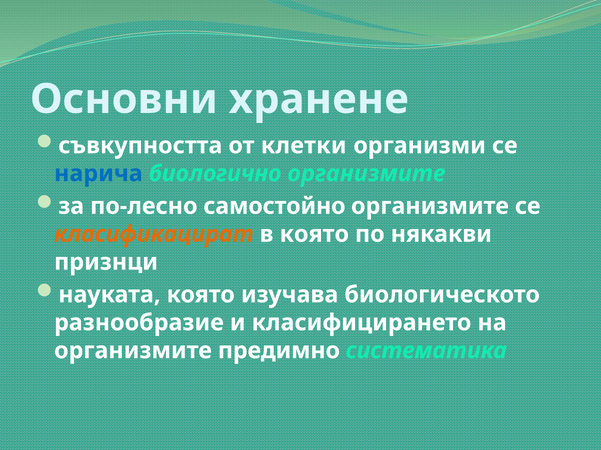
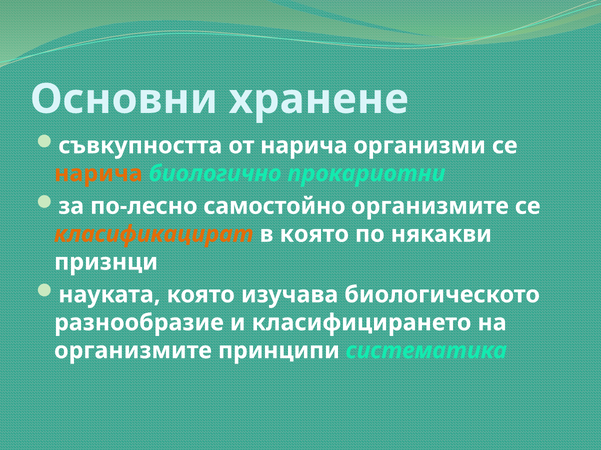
от клетки: клетки -> нарича (304, 146)
нарича colour: blue -> orange (98, 174)
биологично организмите: организмите -> прокариотни (366, 174)
предимно: предимно -> принципи (279, 351)
